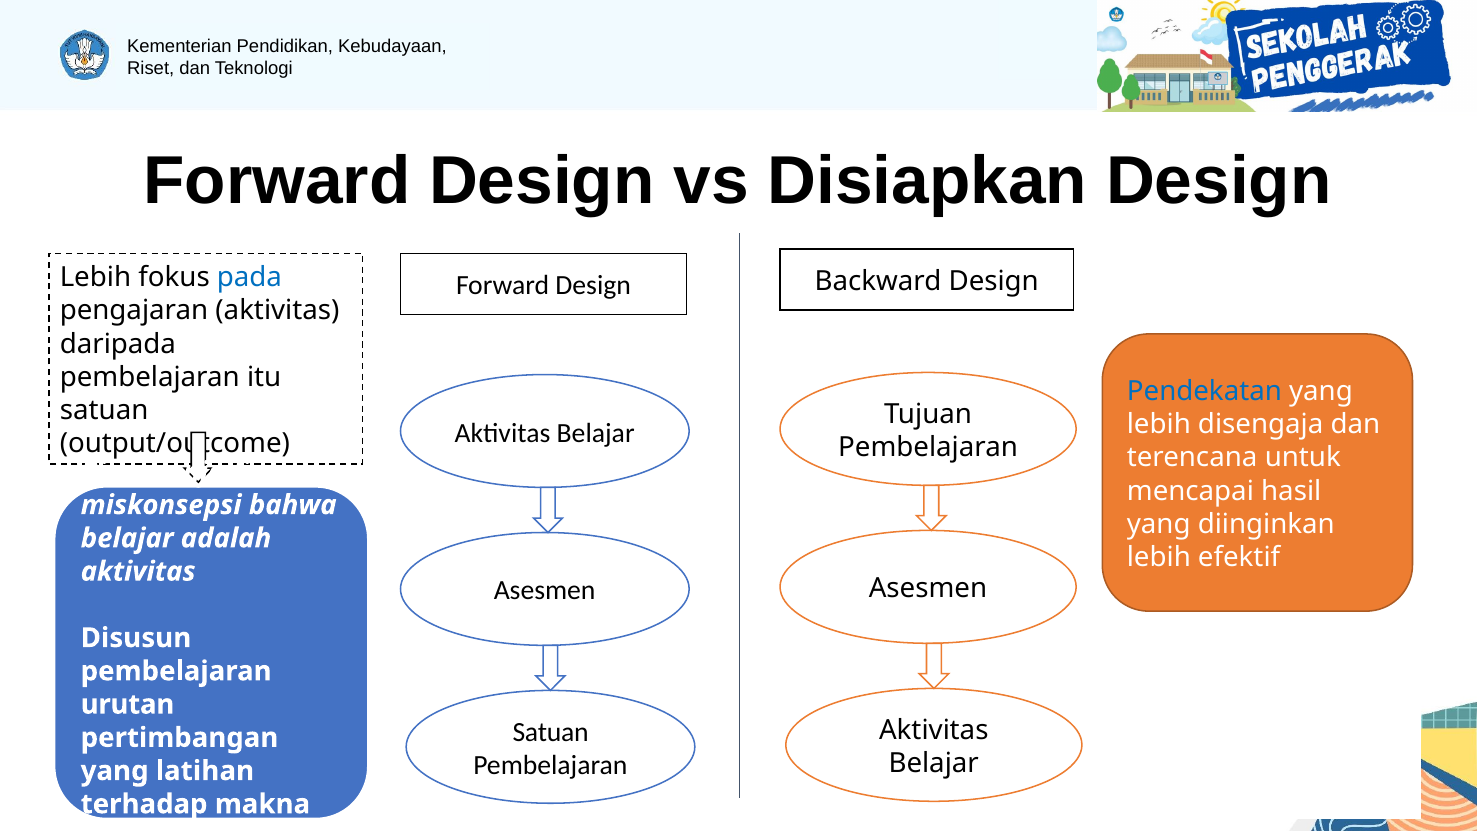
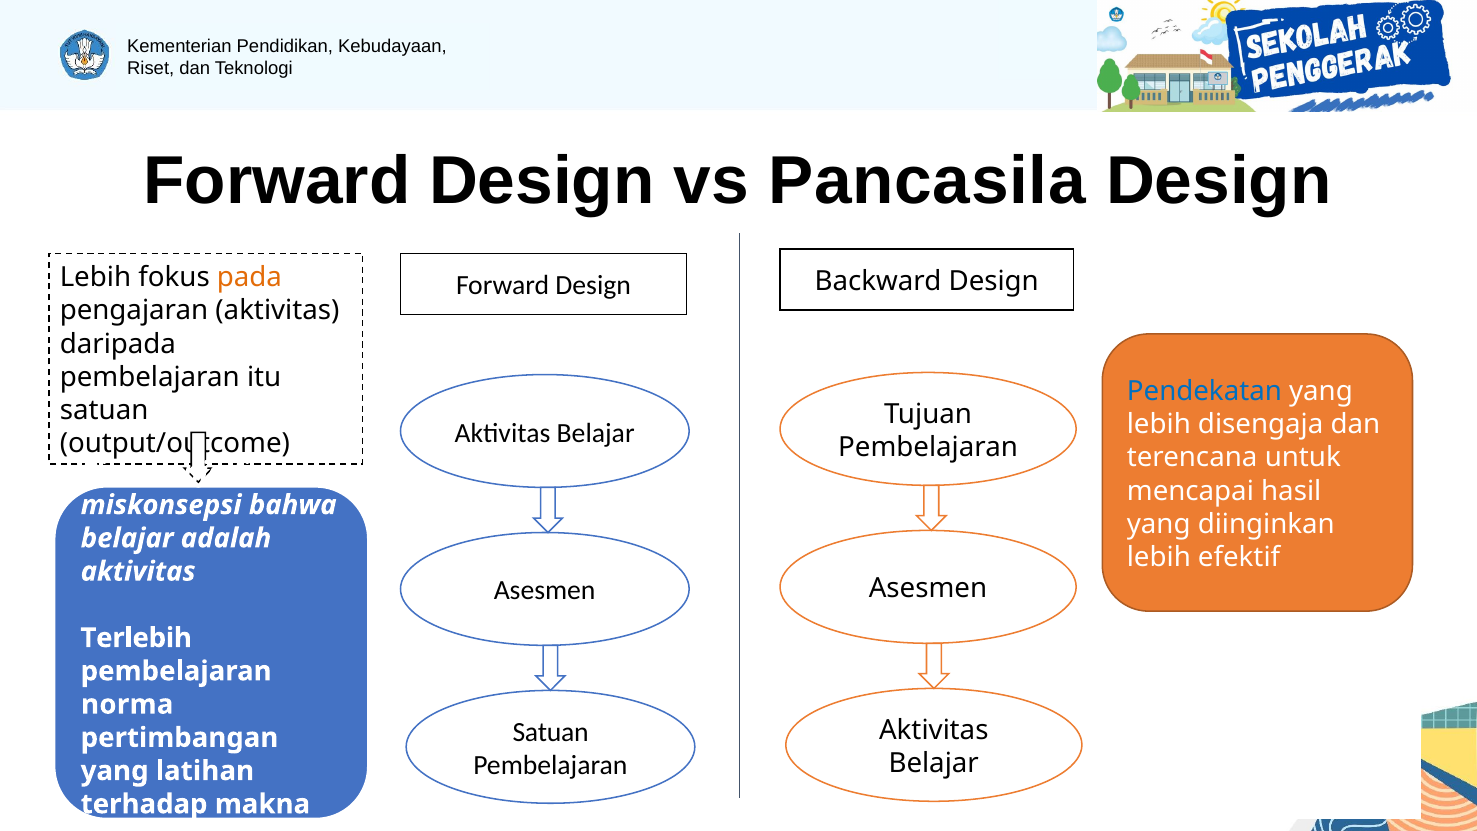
Disiapkan: Disiapkan -> Pancasila (927, 181)
pada colour: blue -> orange (249, 277)
Disusun: Disusun -> Terlebih (136, 638)
urutan: urutan -> norma (127, 704)
